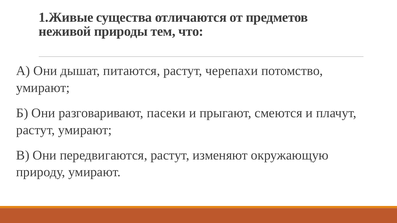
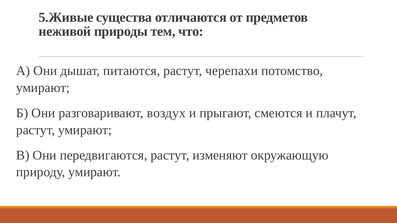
1.Живые: 1.Живые -> 5.Живые (66, 17)
пасеки: пасеки -> воздух (166, 113)
